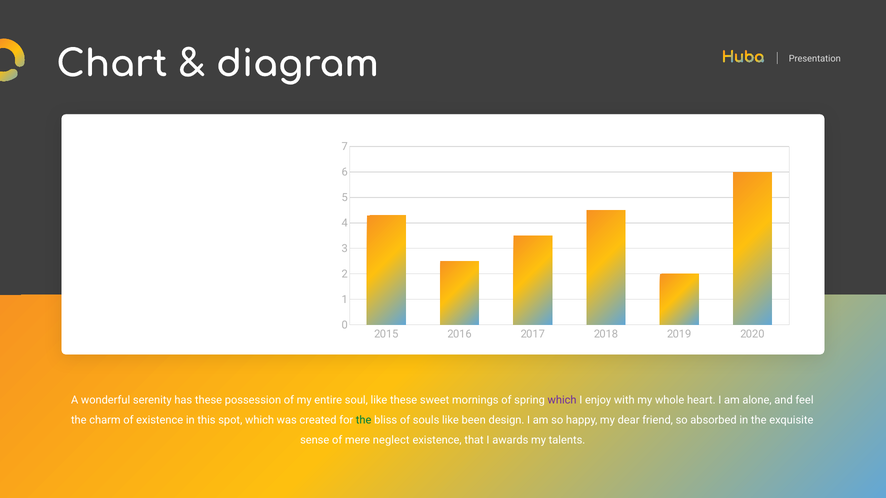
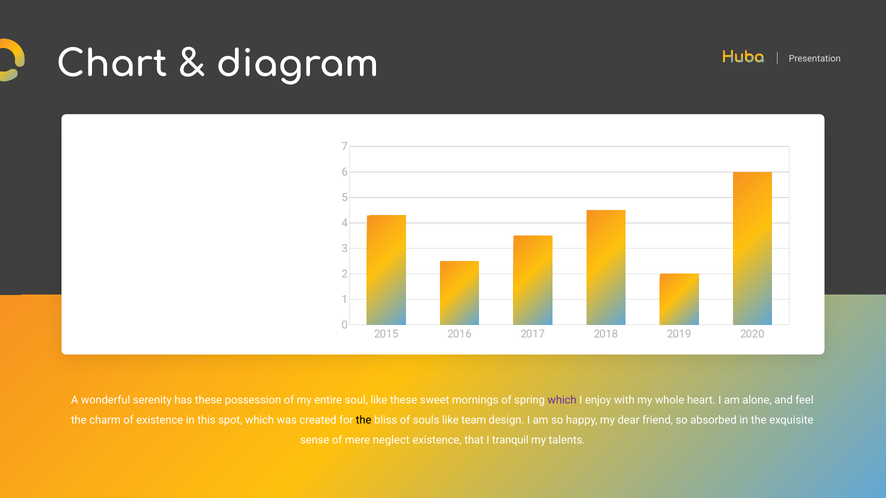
the colour: green -> black (364, 420)
been: been -> team (474, 420)
awards: awards -> tranquil (510, 440)
